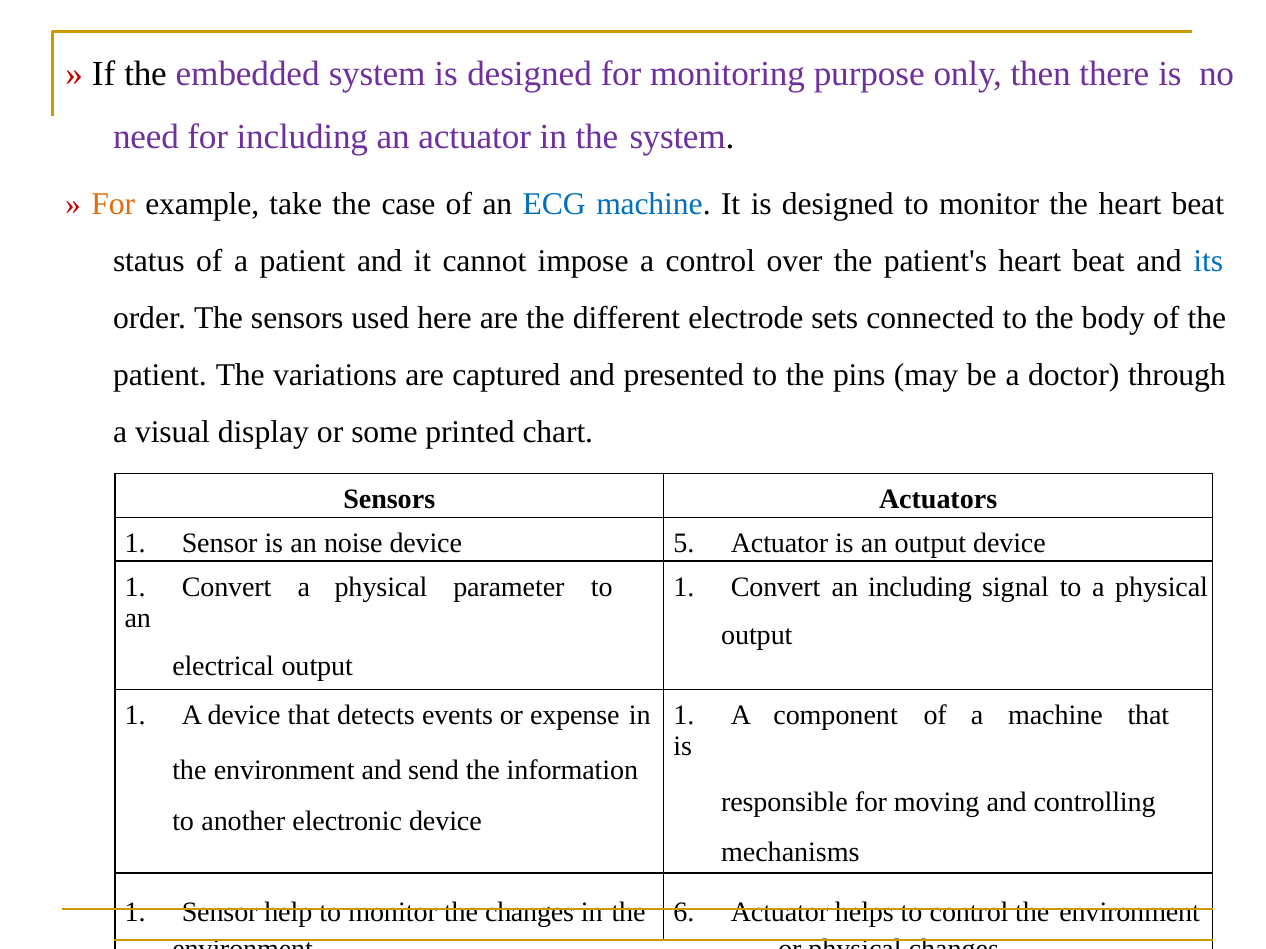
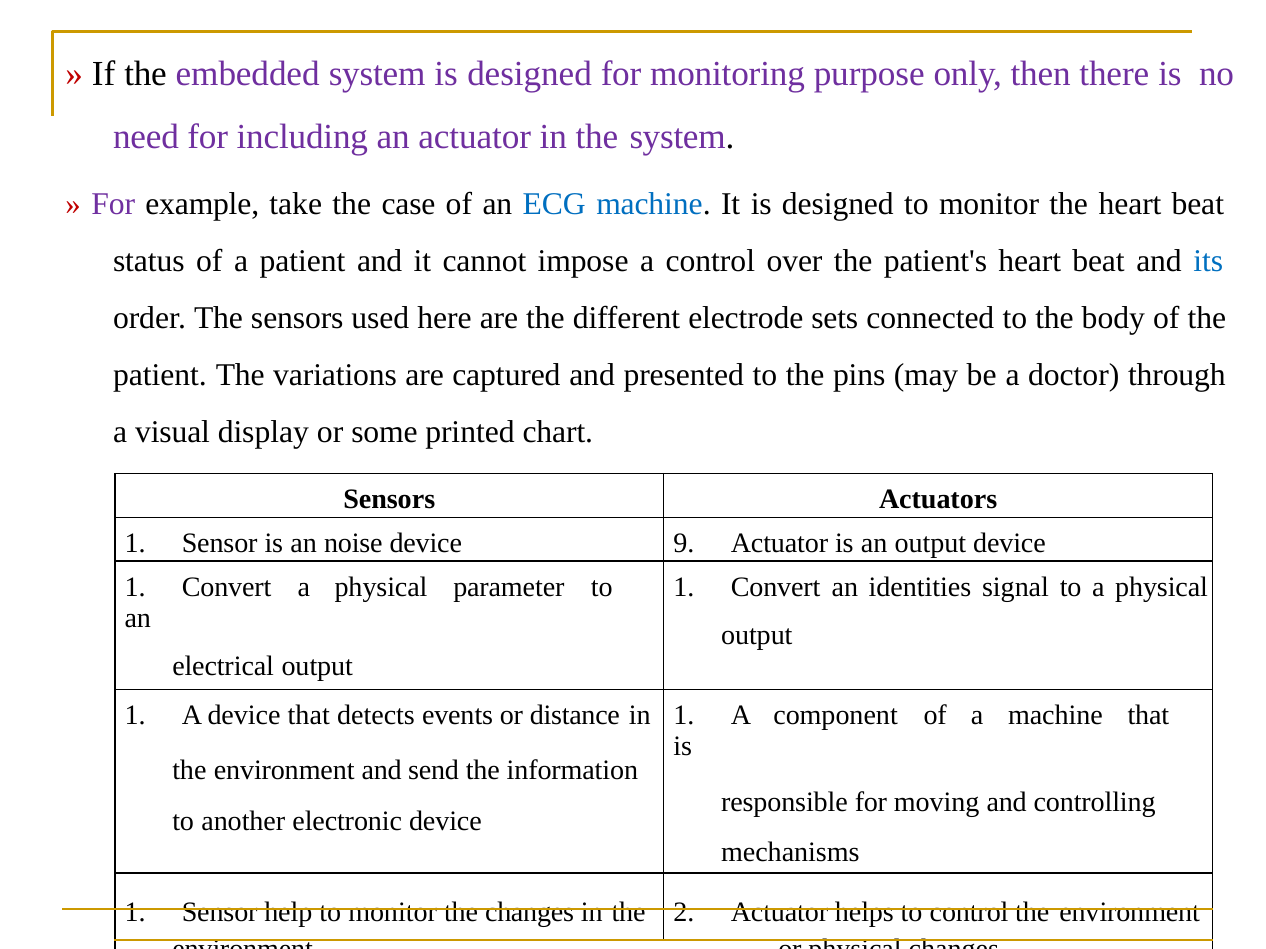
For colour: orange -> purple (113, 204)
5: 5 -> 9 (684, 544)
an including: including -> identities (920, 587)
expense: expense -> distance (575, 716)
6: 6 -> 2 (684, 912)
